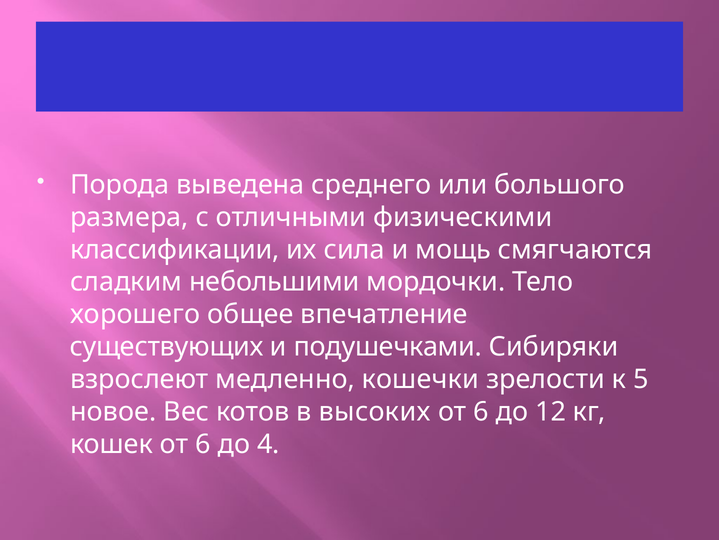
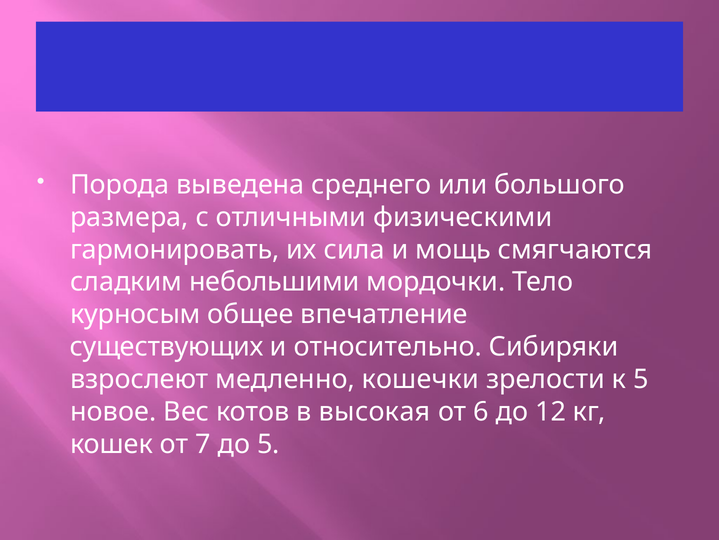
классификации: классификации -> гармонировать (175, 249)
хорошего: хорошего -> курносым (135, 314)
подушечками: подушечками -> относительно (388, 346)
высоких: высоких -> высокая (375, 411)
кошек от 6: 6 -> 7 (203, 444)
до 4: 4 -> 5 (268, 444)
